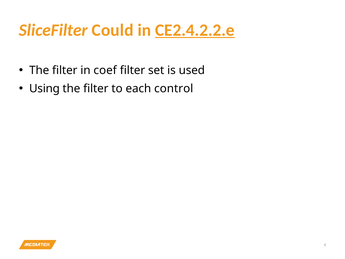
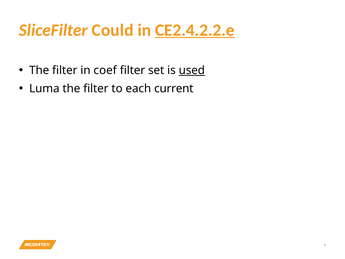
used underline: none -> present (192, 70)
Using: Using -> Luma (44, 88)
control: control -> current (174, 88)
